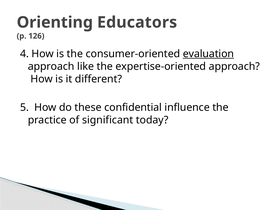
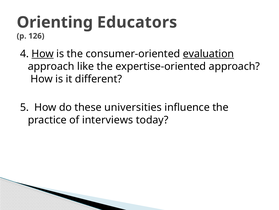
How underline: none -> present (43, 54)
confidential: confidential -> universities (133, 107)
significant: significant -> interviews (108, 120)
